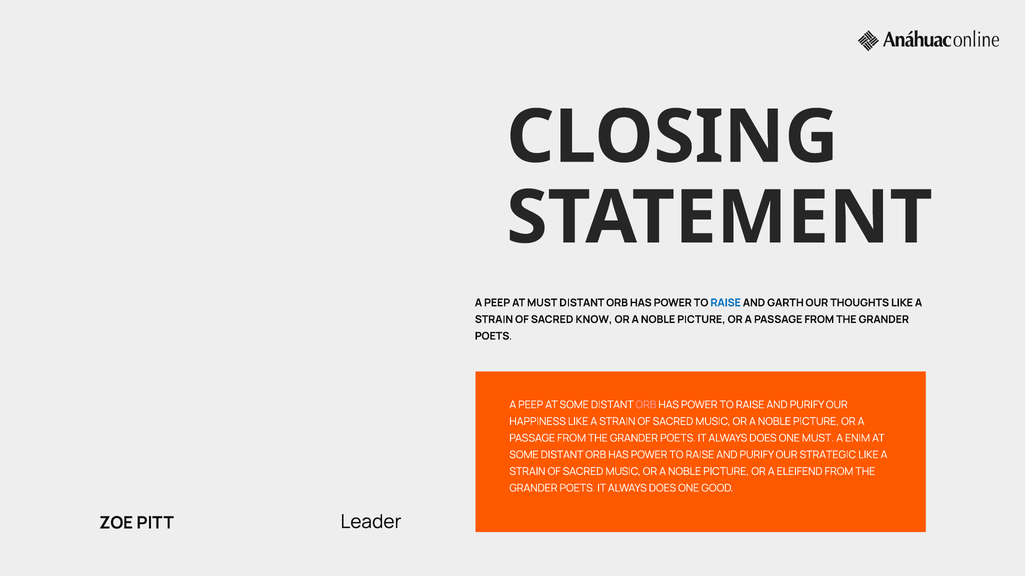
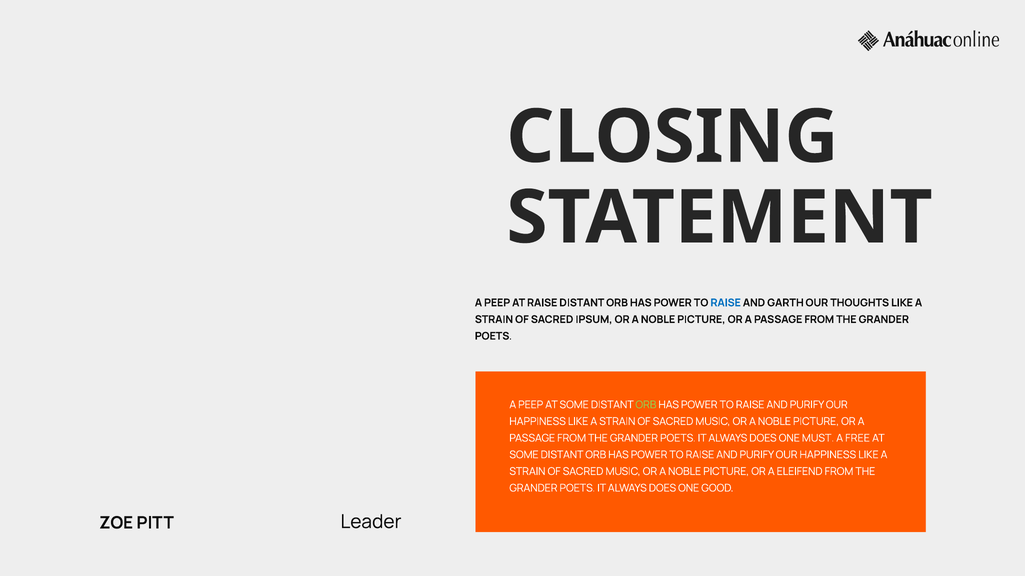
AT MUST: MUST -> RAISE (542, 303)
KNOW: KNOW -> IPSUM (594, 320)
ORB colour: pink -> light green (646, 405)
ENIM: ENIM -> FREE (858, 438)
STRATEGIC: STRATEGIC -> HAPPINESS (828, 455)
